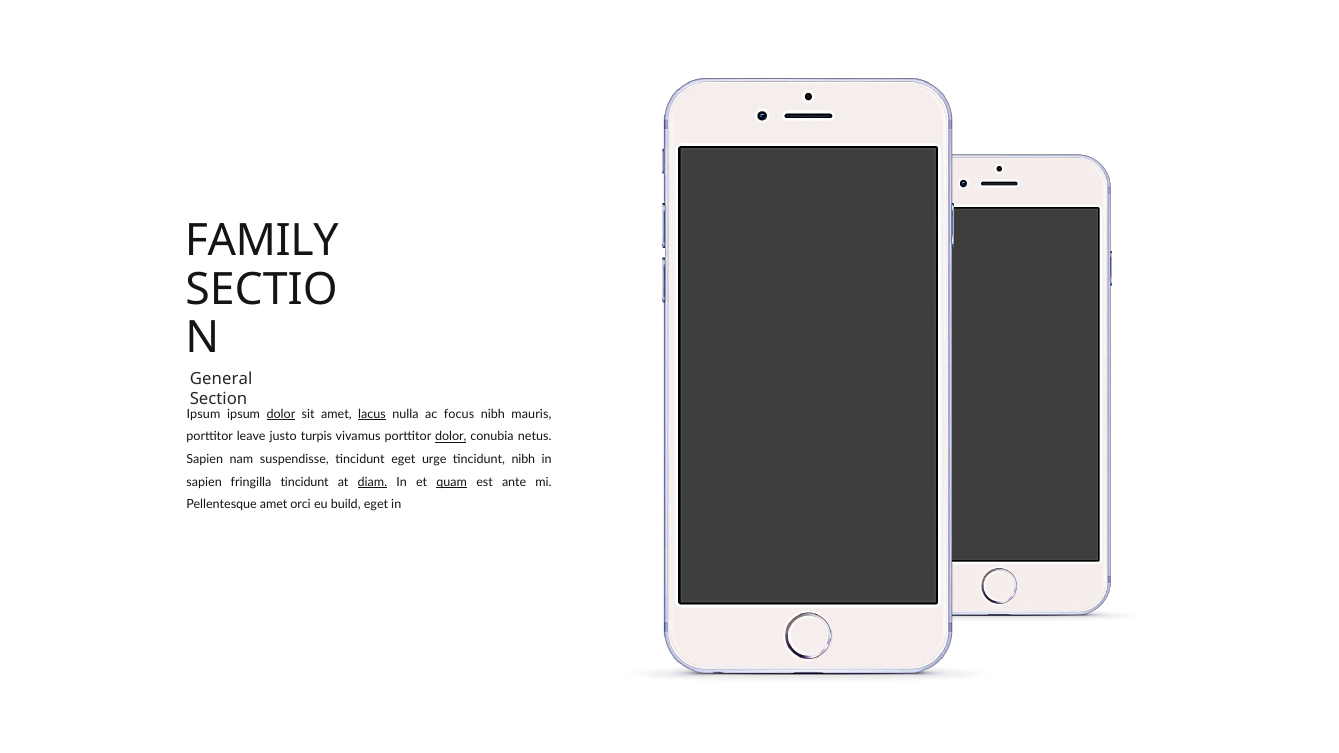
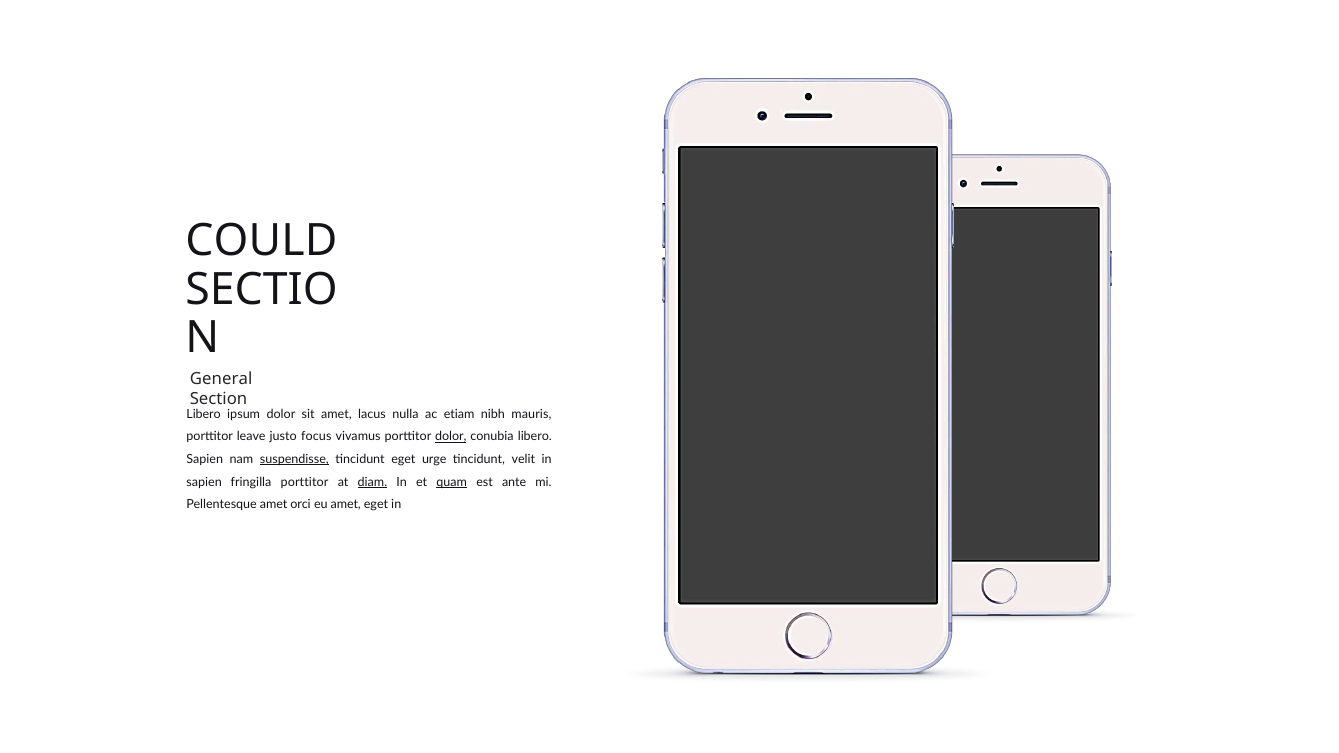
FAMILY: FAMILY -> COULD (261, 241)
Ipsum: Ipsum -> Libero (204, 414)
dolor underline: present -> none (281, 414)
lacus underline: present -> none (372, 414)
focus: focus -> etiam (459, 414)
turpis: turpis -> focus (316, 437)
conubia netus: netus -> libero (535, 437)
suspendisse underline: none -> present (294, 459)
tincidunt nibh: nibh -> velit (523, 459)
fringilla tincidunt: tincidunt -> porttitor (305, 482)
eu build: build -> amet (346, 505)
